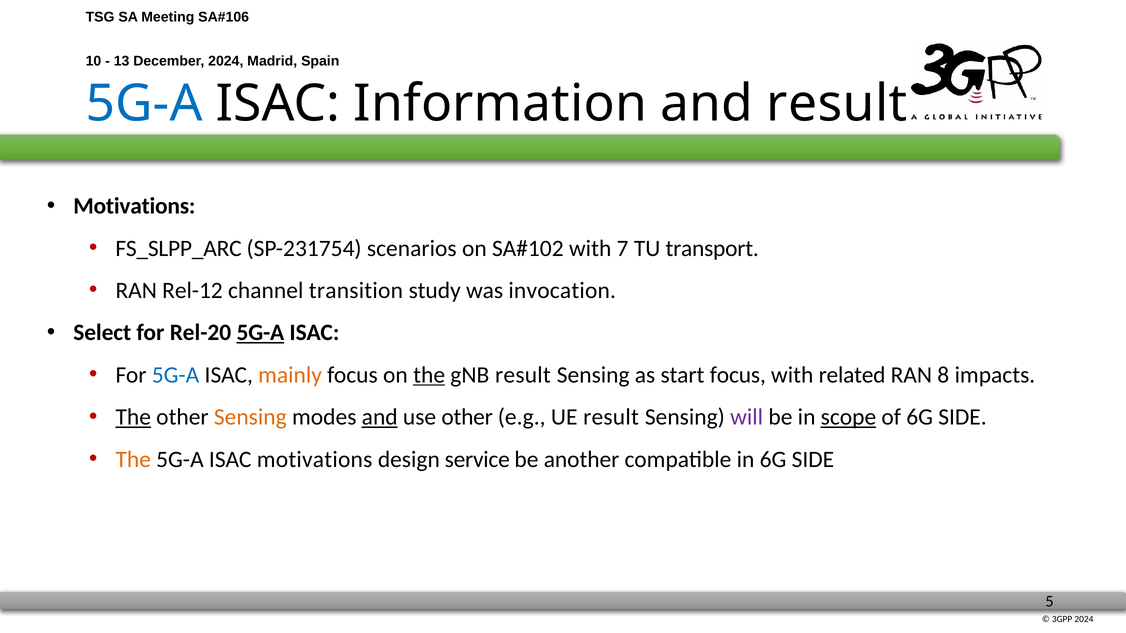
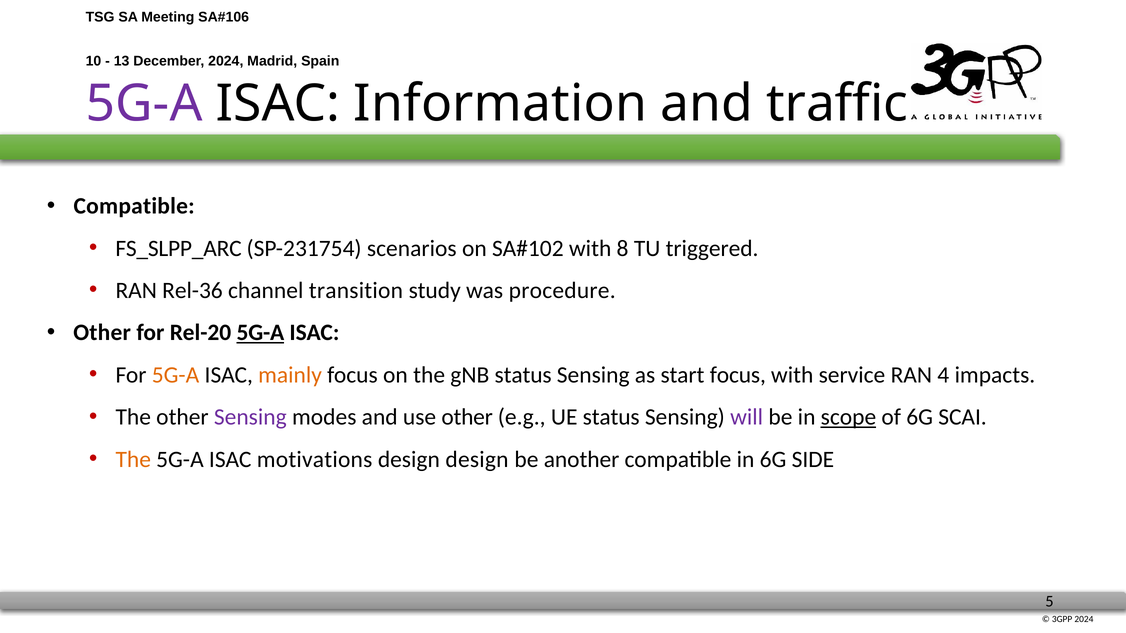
5G-A colour: blue -> purple (144, 104)
and result: result -> traffic (837, 104)
Motivations: Motivations -> Compatible (134, 206)
7: 7 -> 8 (623, 248)
transport: transport -> triggered (712, 248)
Rel-12: Rel-12 -> Rel-36 (192, 291)
invocation: invocation -> procedure (562, 291)
Select: Select -> Other (102, 333)
5G-A colour: blue -> orange (176, 375)
the underline: present -> none (429, 375)
gNB result: result -> status (523, 375)
related: related -> service (852, 375)
8: 8 -> 4 (943, 375)
The underline: present -> none (133, 417)
Sensing colour: orange -> purple (250, 417)
and underline: present -> none (380, 417)
UE result: result -> status (611, 417)
of 6G SIDE: SIDE -> SCAI (963, 417)
design service: service -> design (477, 460)
